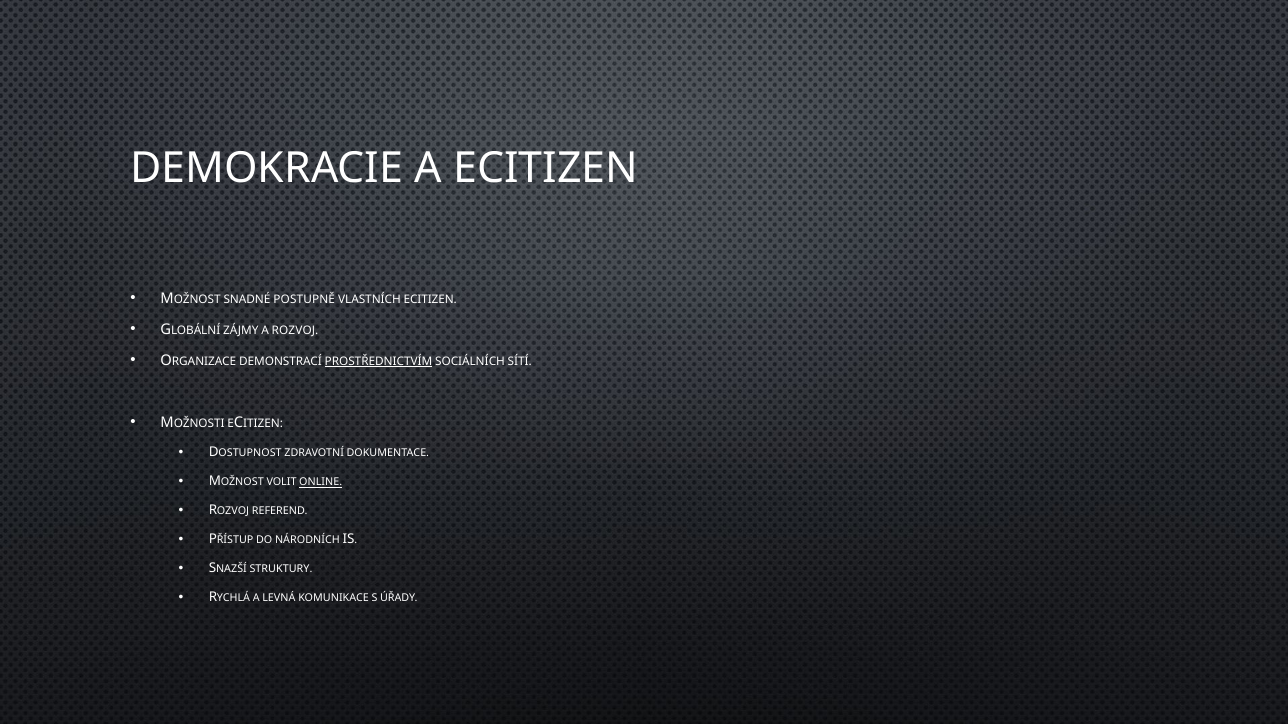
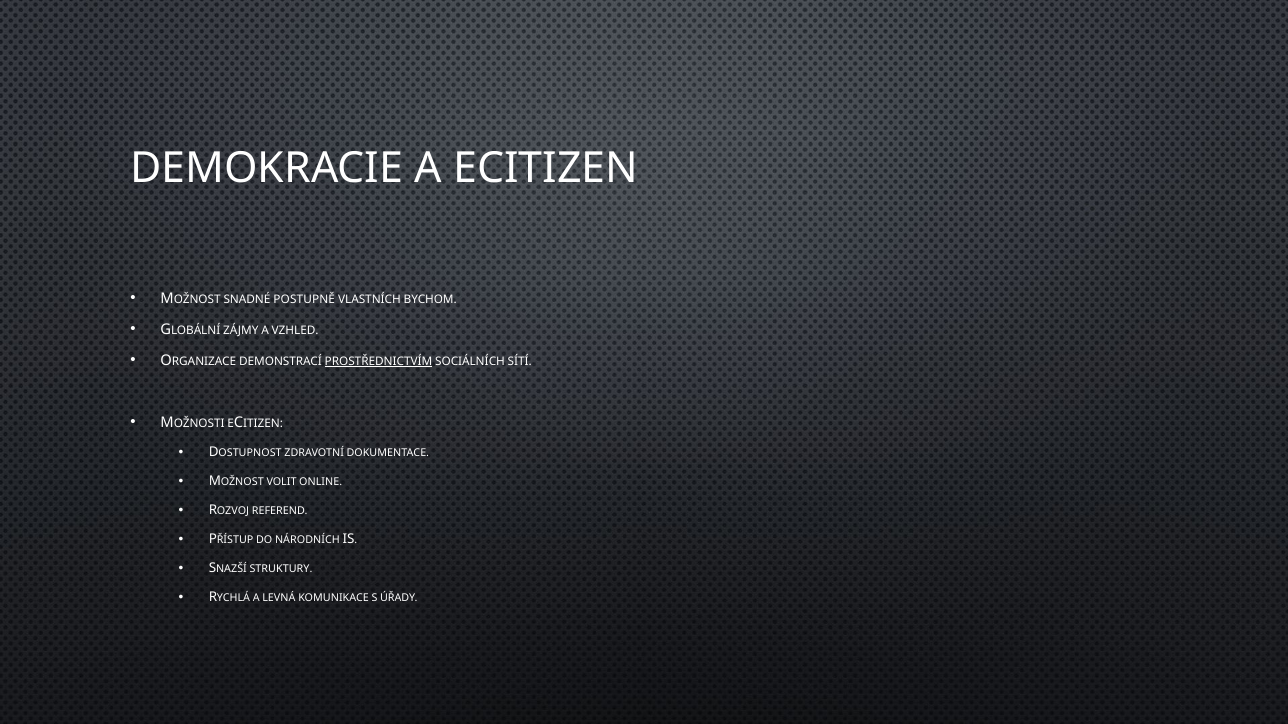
VLASTNÍCH ECITIZEN: ECITIZEN -> BYCHOM (430, 299)
A ROZVOJ: ROZVOJ -> VZHLED (295, 331)
ONLINE underline: present -> none (321, 483)
